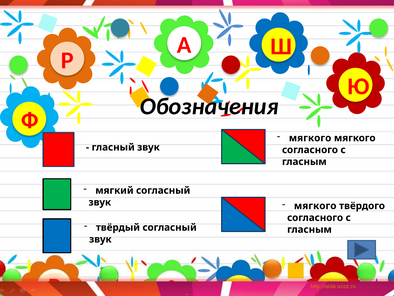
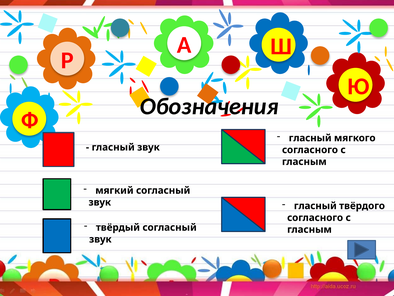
мягкого: мягкого -> гласный (310, 138)
мягкого: мягкого -> гласный (315, 206)
